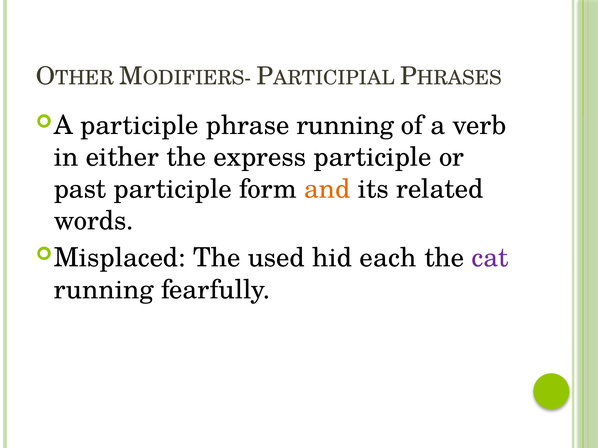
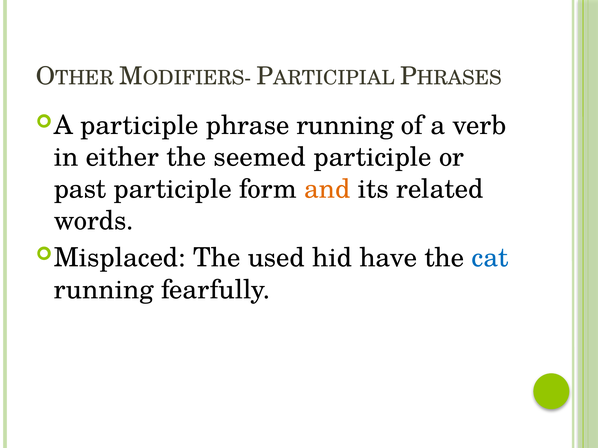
express: express -> seemed (260, 157)
each: each -> have (388, 258)
cat colour: purple -> blue (490, 258)
